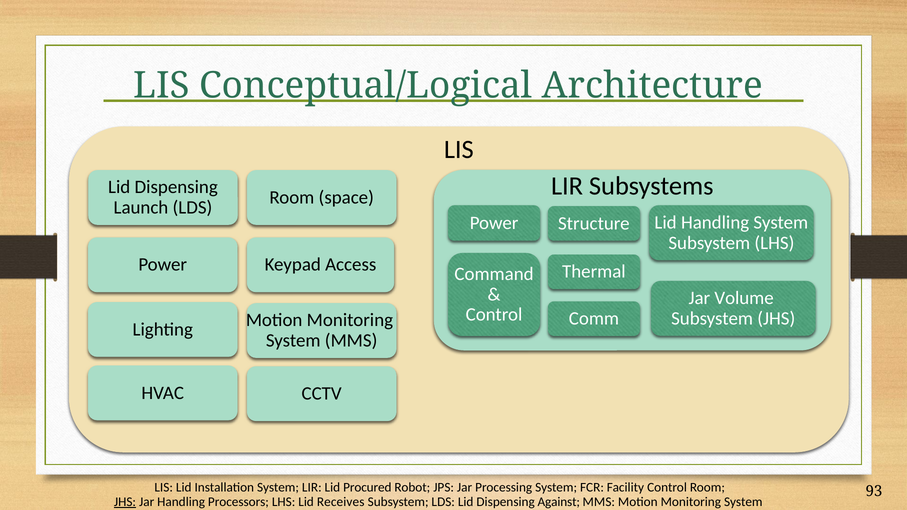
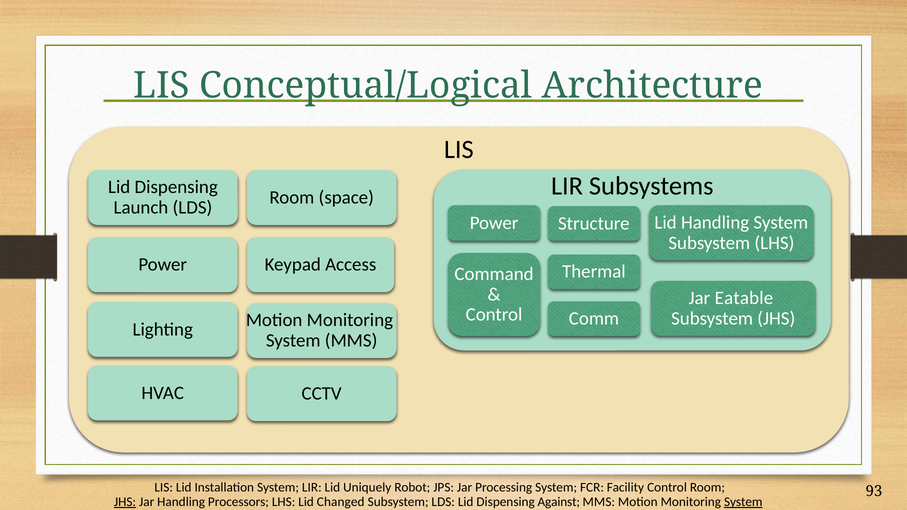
Volume: Volume -> Eatable (744, 298)
Procured: Procured -> Uniquely (367, 488)
Receives: Receives -> Changed (341, 502)
System underline: none -> present (743, 502)
